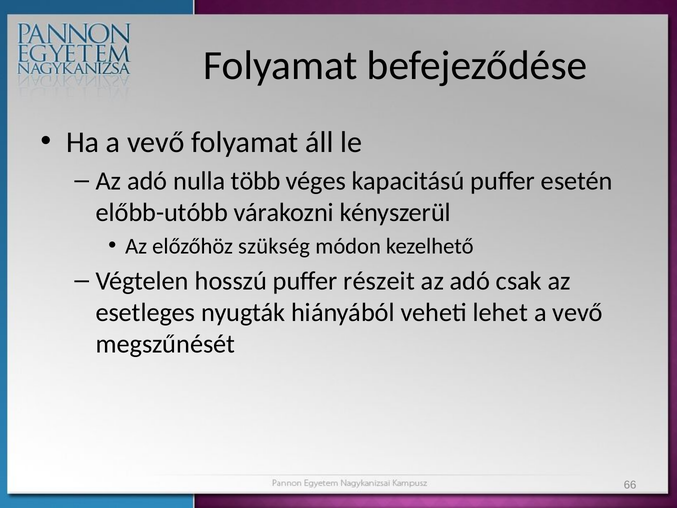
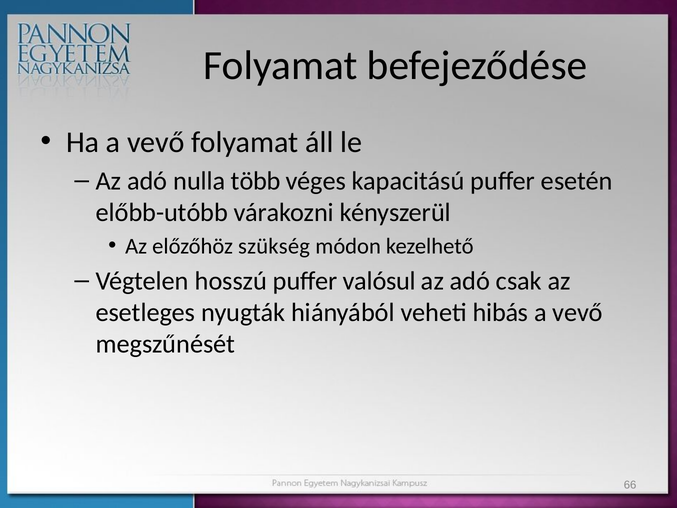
részeit: részeit -> valósul (379, 281)
lehet: lehet -> hibás (500, 312)
